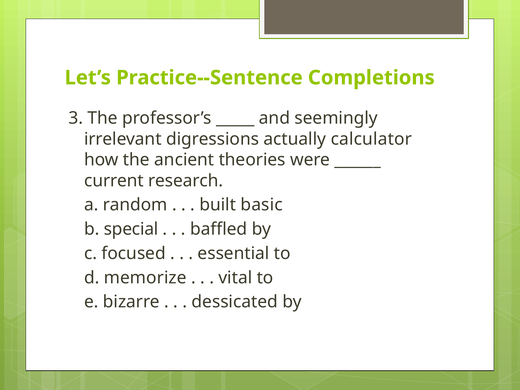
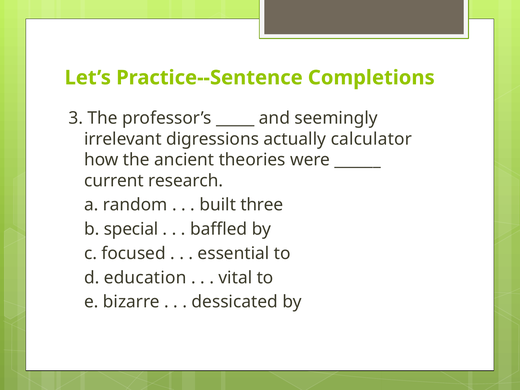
basic: basic -> three (262, 205)
memorize: memorize -> education (145, 278)
